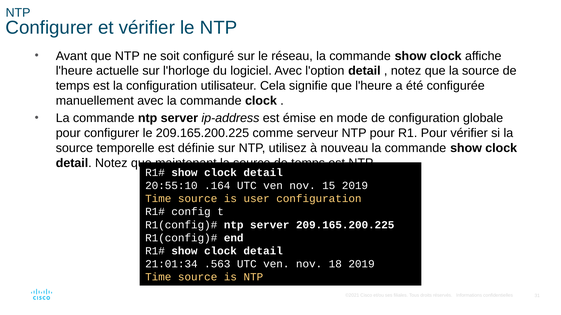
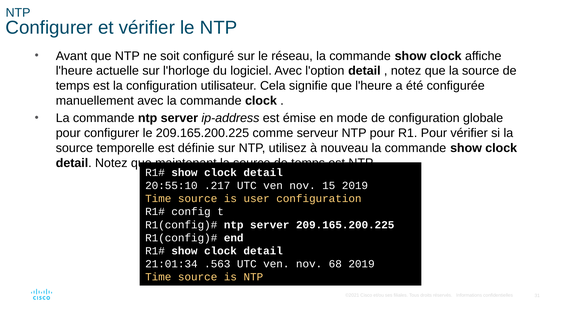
.164: .164 -> .217 (217, 186)
18: 18 -> 68 (335, 264)
